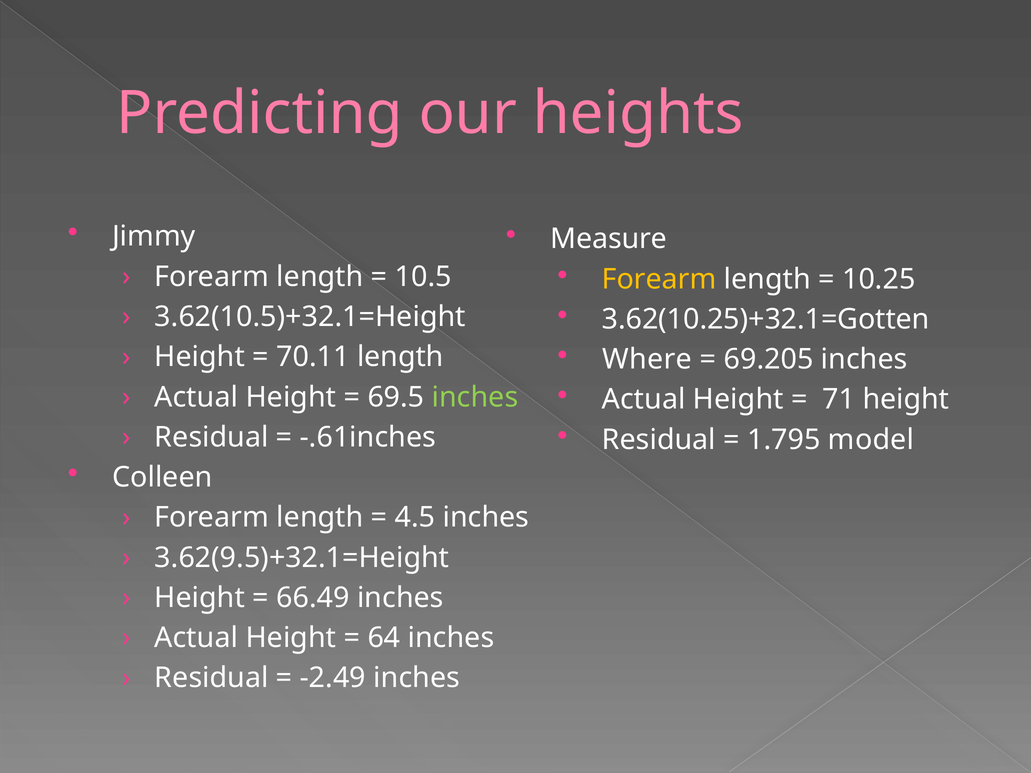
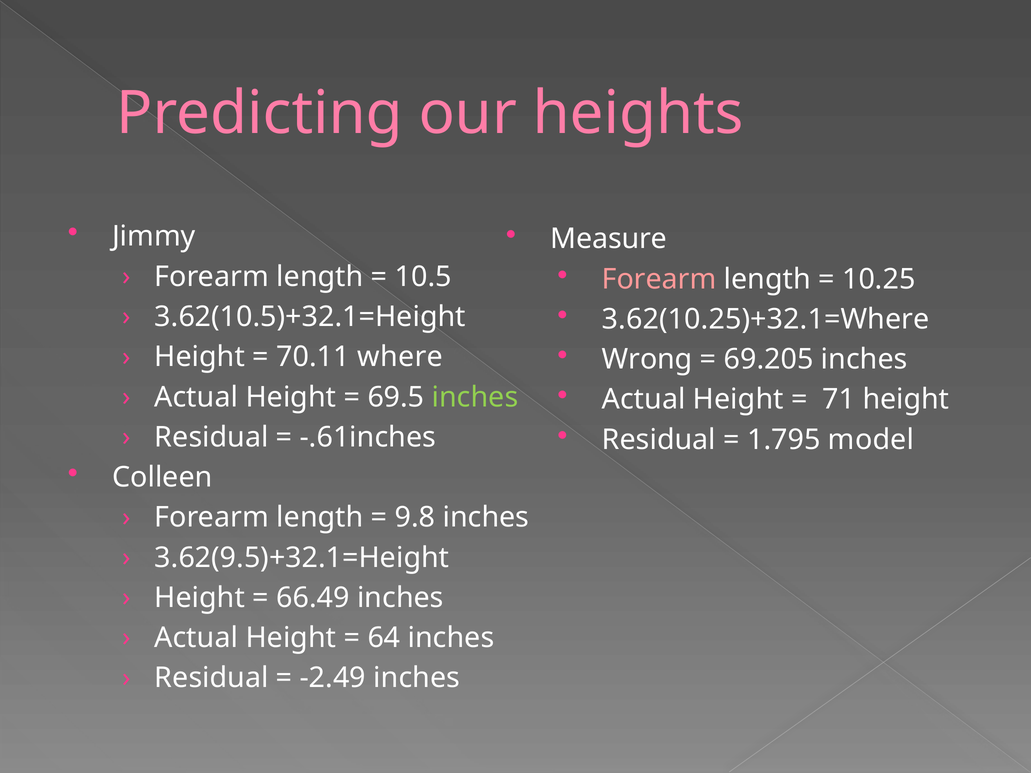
Forearm colour: yellow -> pink (659, 279)
3.62(10.25)+32.1=Gotten: 3.62(10.25)+32.1=Gotten -> 3.62(10.25)+32.1=Where (766, 319)
Where: Where -> Wrong (647, 360)
70.11 length: length -> where (400, 357)
4.5: 4.5 -> 9.8 (415, 518)
